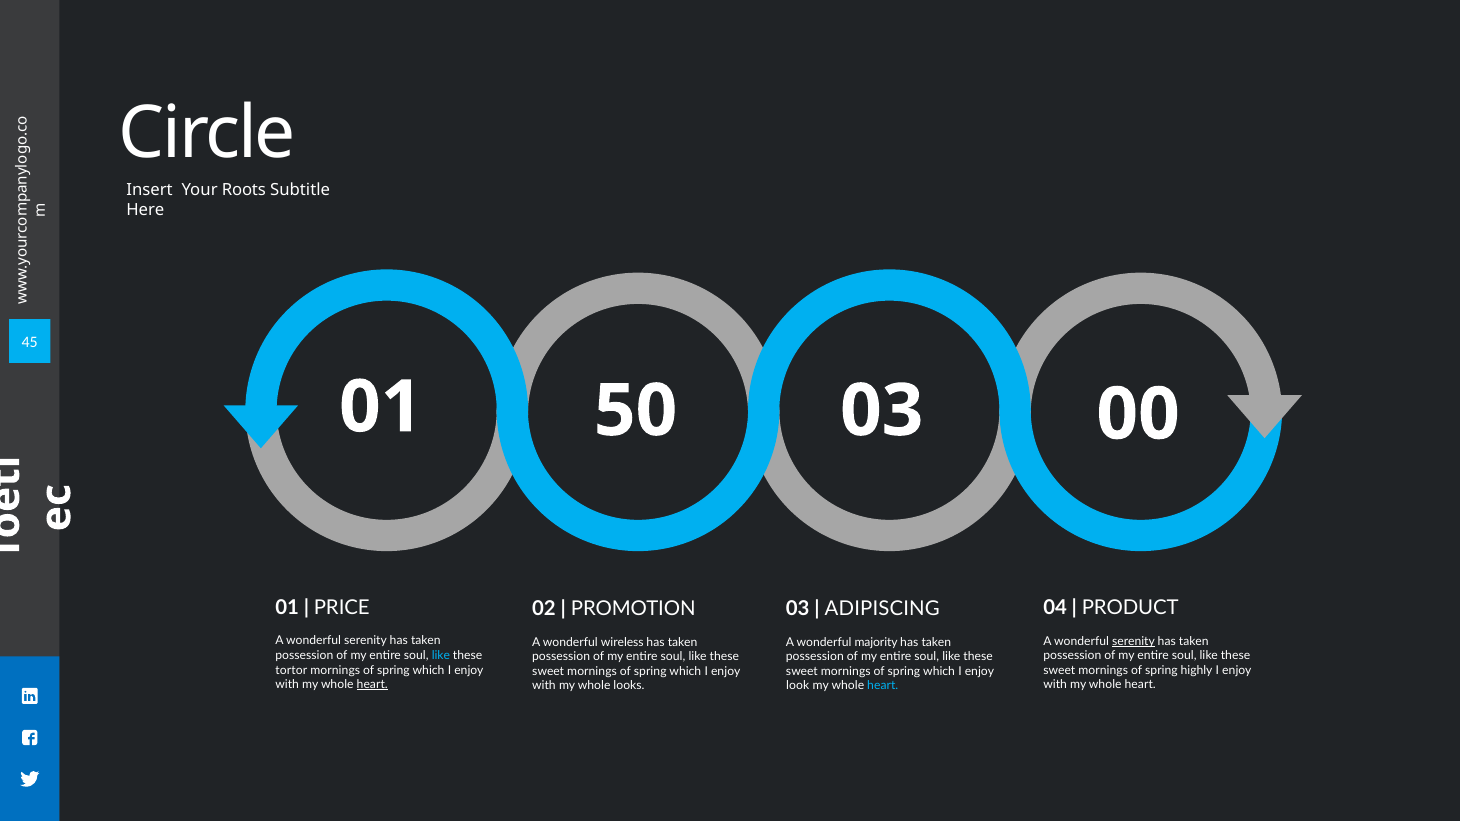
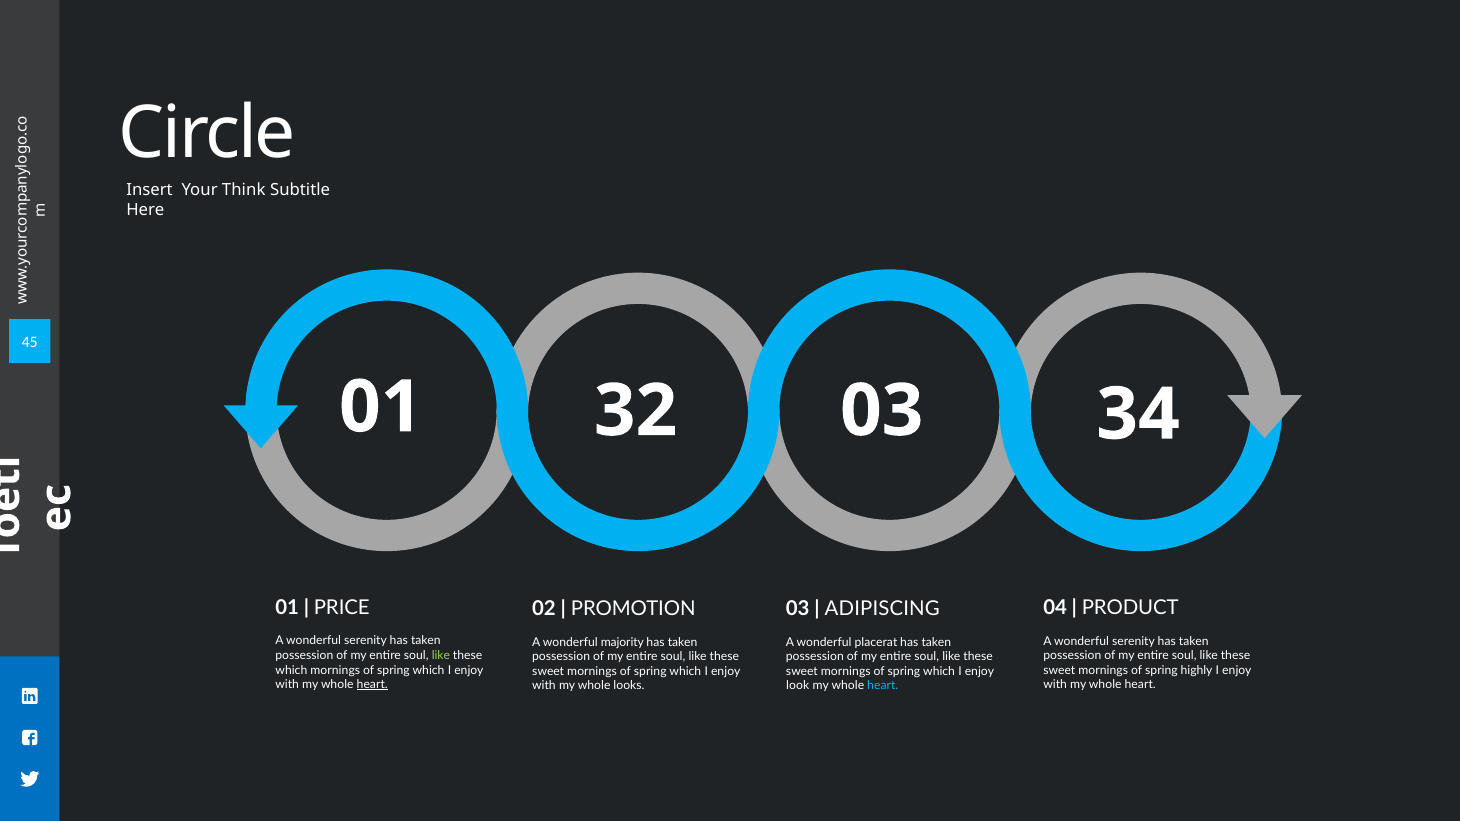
Roots: Roots -> Think (244, 190)
50: 50 -> 32 (636, 411)
00: 00 -> 34 (1138, 415)
serenity underline: present -> none (1133, 641)
wireless: wireless -> majority (622, 642)
majority: majority -> placerat (876, 642)
like colour: light blue -> light green (441, 656)
tortor: tortor -> which (291, 670)
